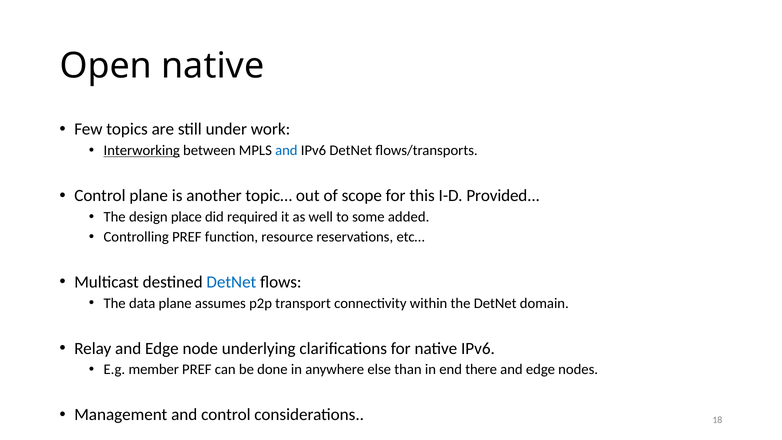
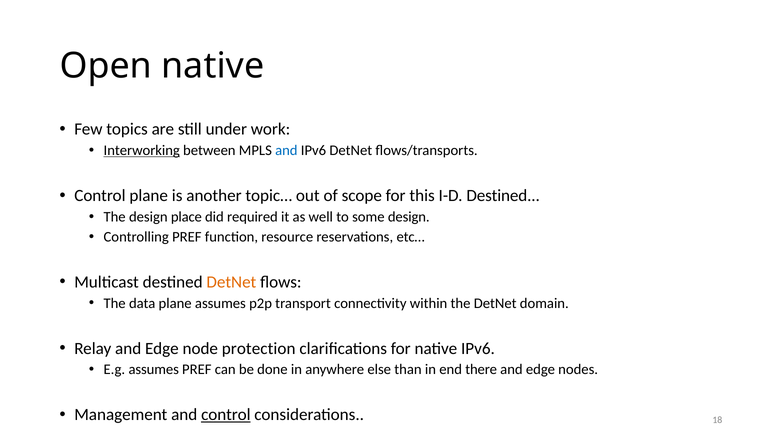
I-D Provided: Provided -> Destined (503, 196)
some added: added -> design (409, 217)
DetNet colour: blue -> orange (231, 282)
underlying: underlying -> protection (259, 348)
E.g member: member -> assumes (154, 370)
control underline: none -> present (226, 415)
